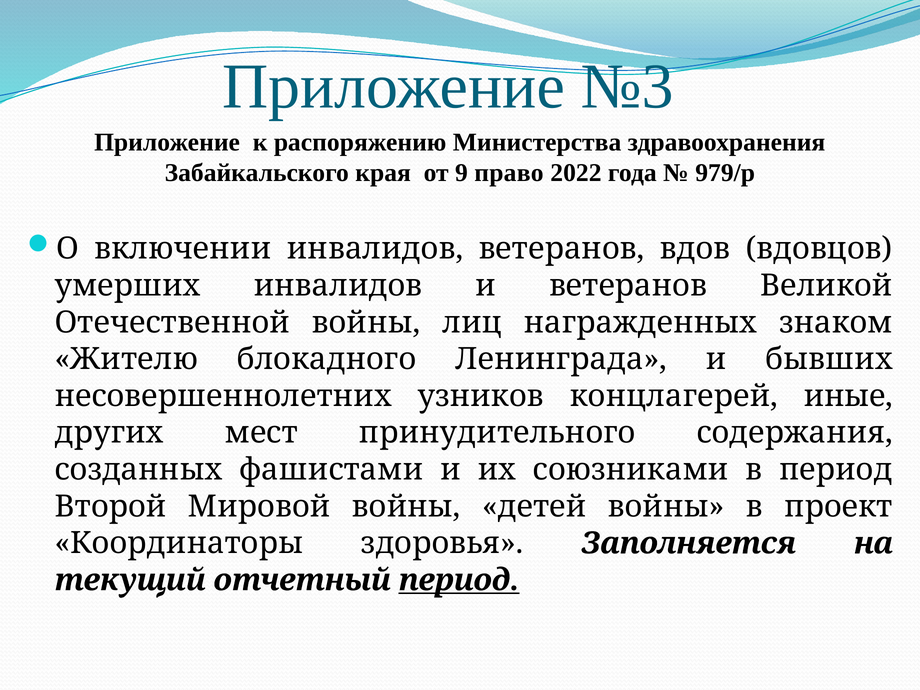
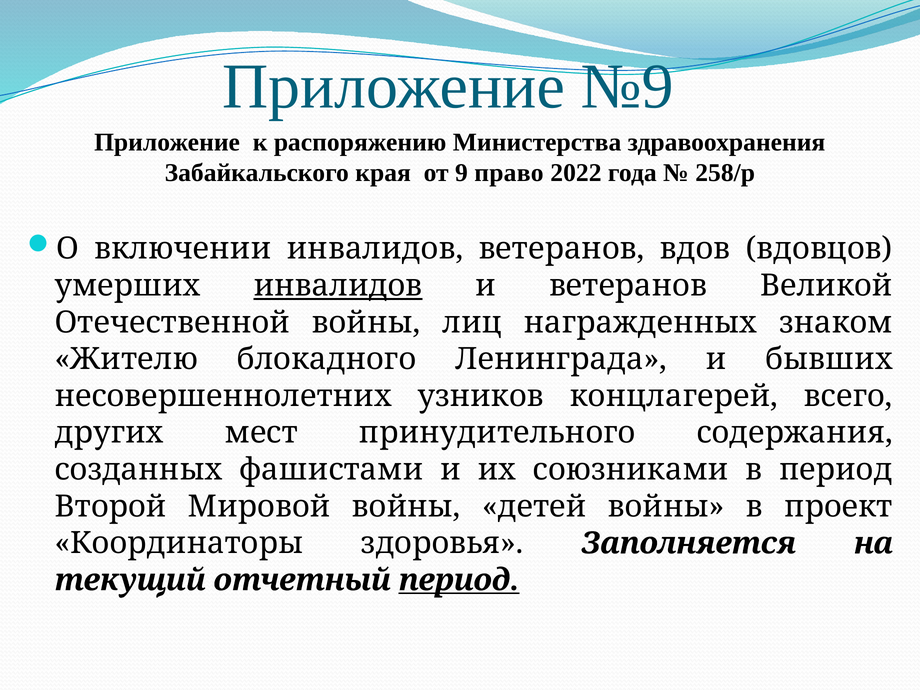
№3: №3 -> №9 (627, 87)
979/р: 979/р -> 258/р (725, 173)
инвалидов underline: none -> present (338, 286)
иные: иные -> всего (848, 396)
